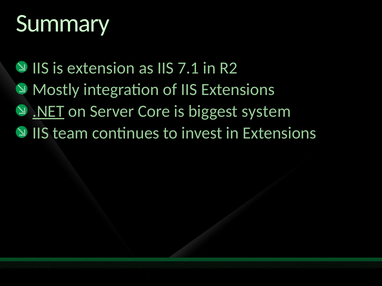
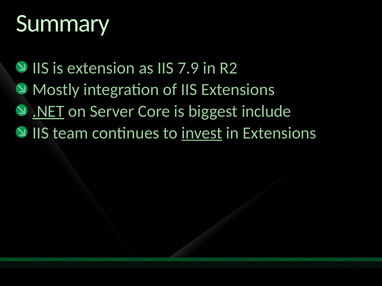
7.1: 7.1 -> 7.9 (188, 68)
system: system -> include (266, 112)
invest underline: none -> present (202, 133)
